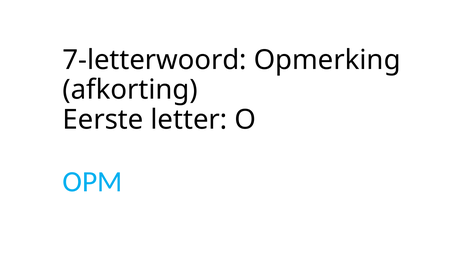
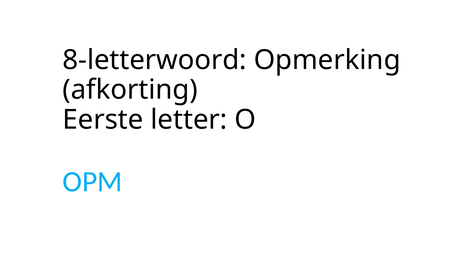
7-letterwoord: 7-letterwoord -> 8-letterwoord (155, 60)
